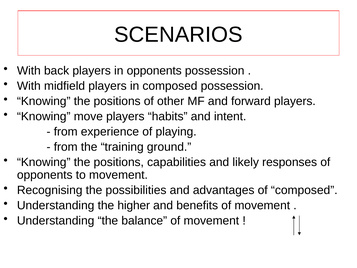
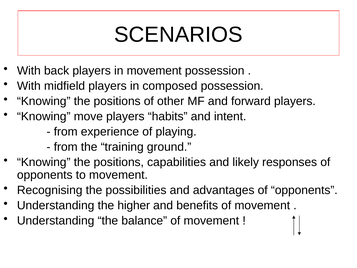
in opponents: opponents -> movement (154, 71)
advantages of composed: composed -> opponents (304, 190)
